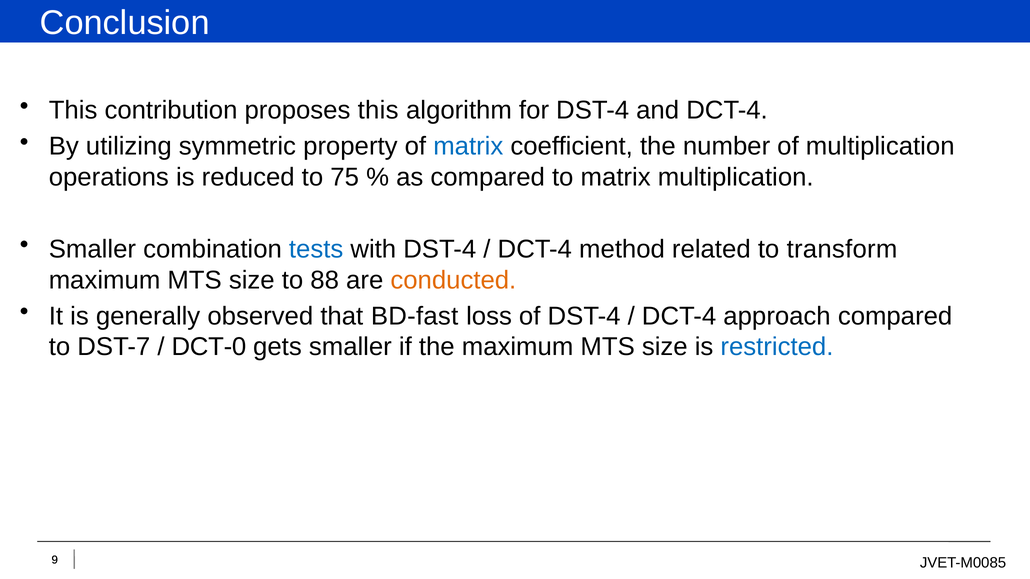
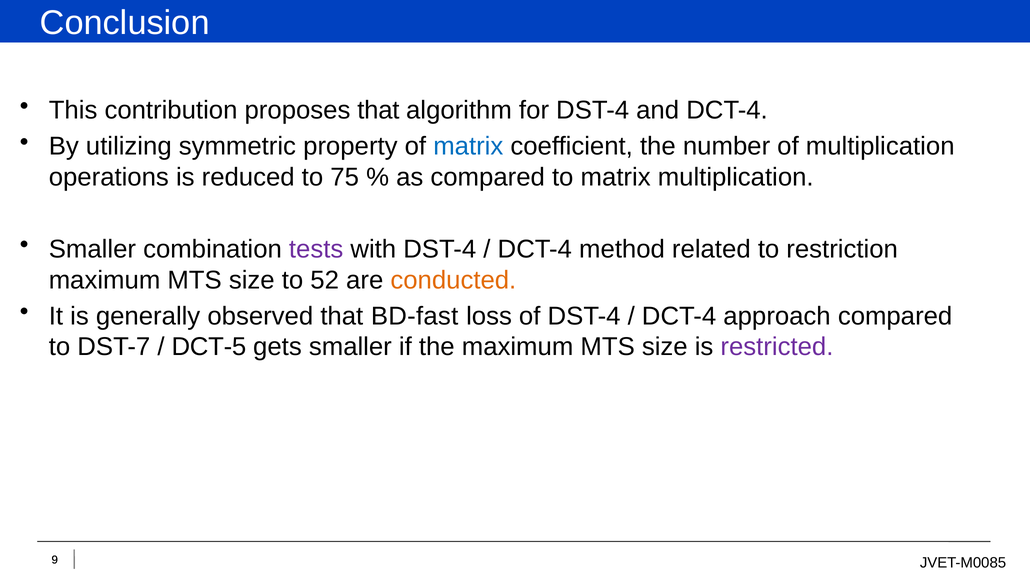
proposes this: this -> that (378, 110)
tests colour: blue -> purple (316, 249)
transform: transform -> restriction (842, 249)
88: 88 -> 52 (325, 280)
DCT-0: DCT-0 -> DCT-5 (209, 347)
restricted colour: blue -> purple (777, 347)
